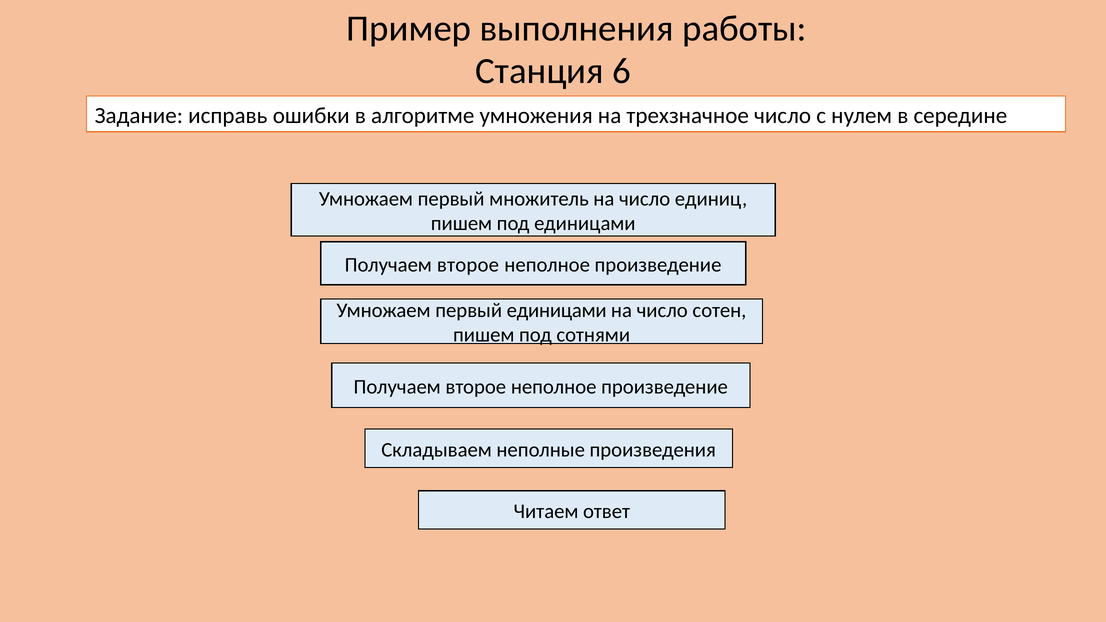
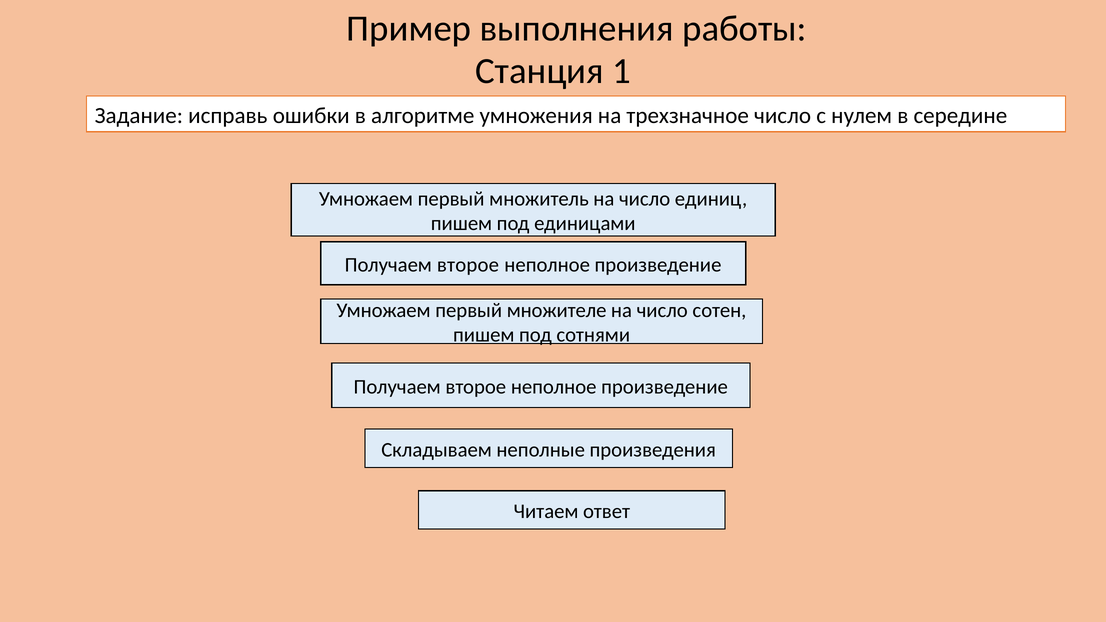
6: 6 -> 1 (622, 71)
первый единицами: единицами -> множителе (557, 310)
